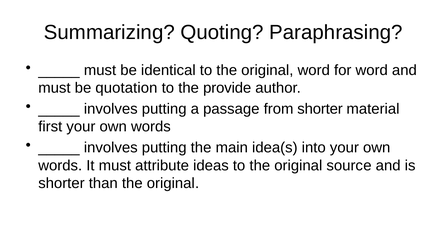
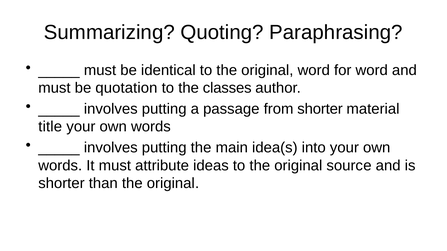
provide: provide -> classes (227, 88)
first: first -> title (50, 127)
